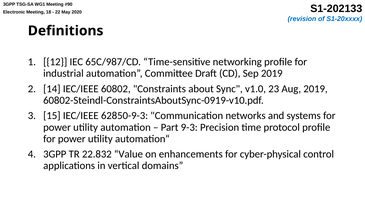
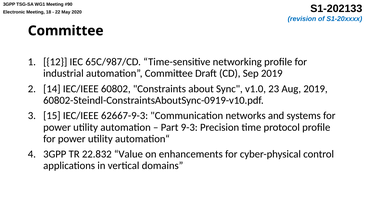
Definitions: Definitions -> Committee (66, 31)
62850-9-3: 62850-9-3 -> 62667-9-3 (125, 115)
